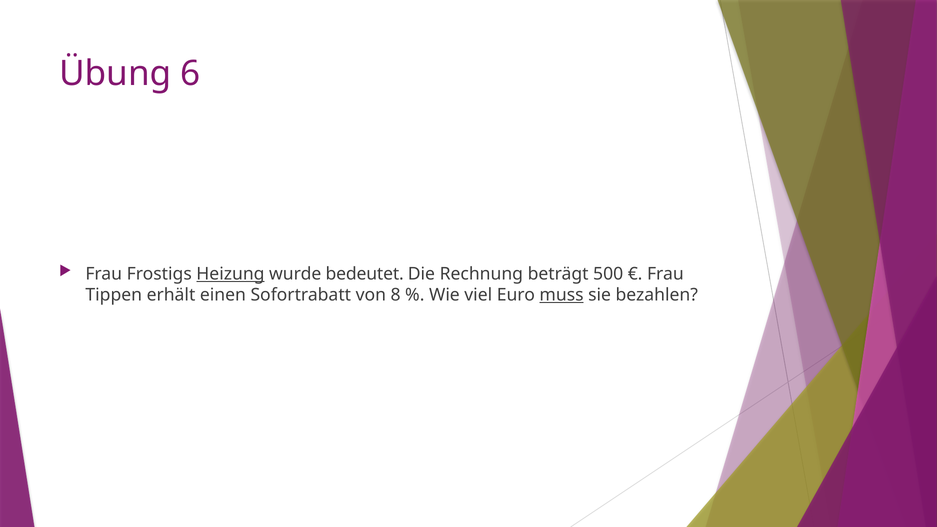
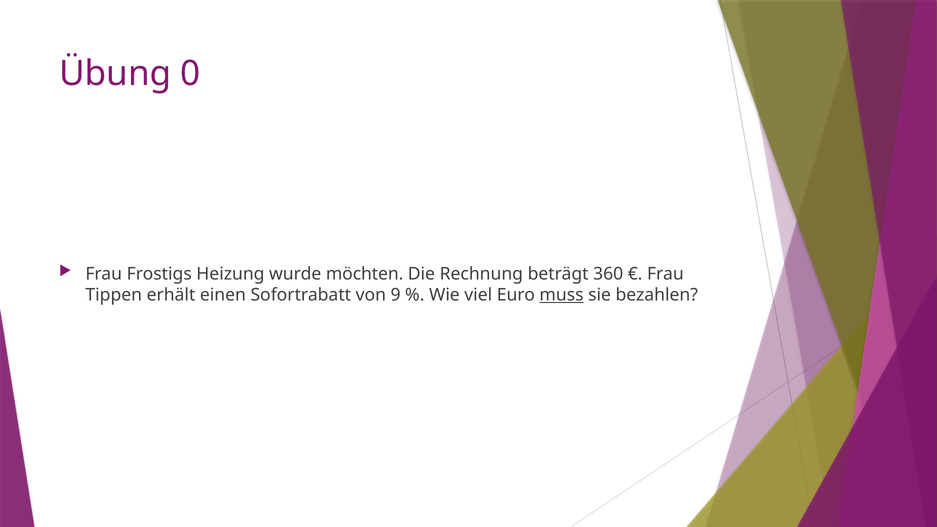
6: 6 -> 0 (191, 74)
Heizung underline: present -> none (230, 274)
bedeutet: bedeutet -> möchten (365, 274)
500: 500 -> 360 (608, 274)
8: 8 -> 9 (396, 295)
